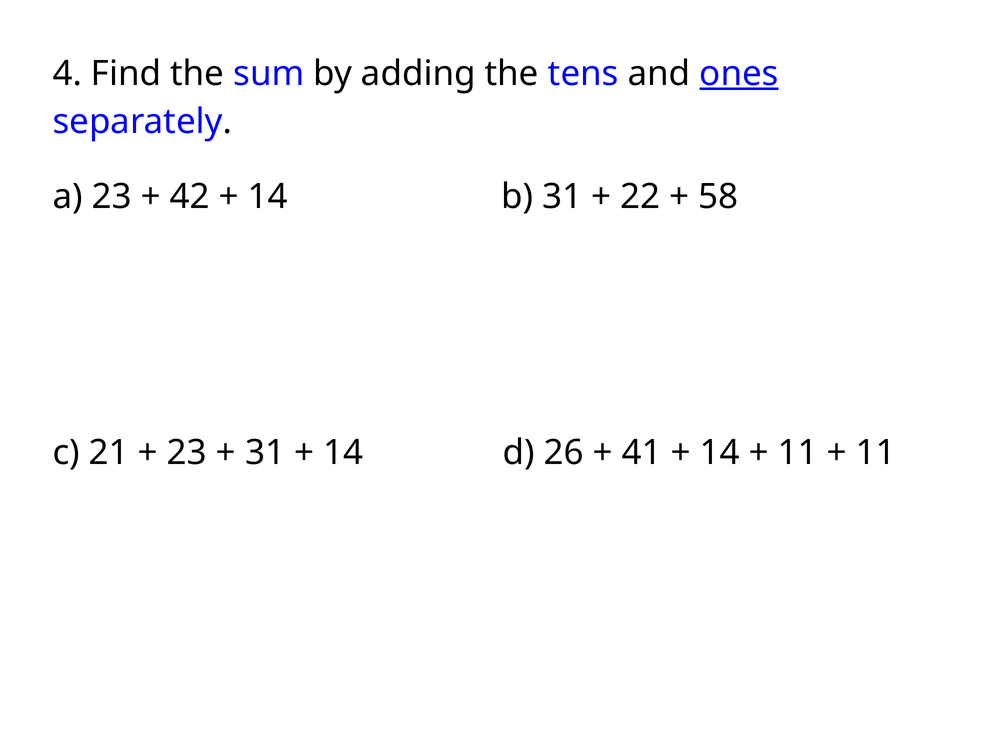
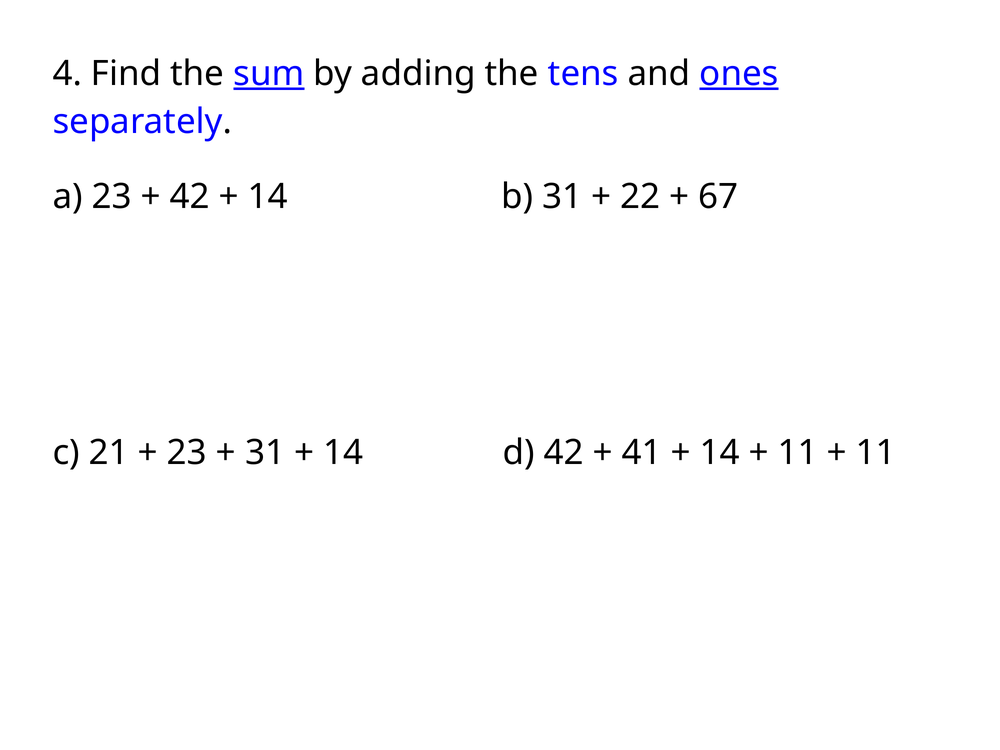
sum underline: none -> present (269, 74)
58: 58 -> 67 (718, 197)
d 26: 26 -> 42 (564, 453)
